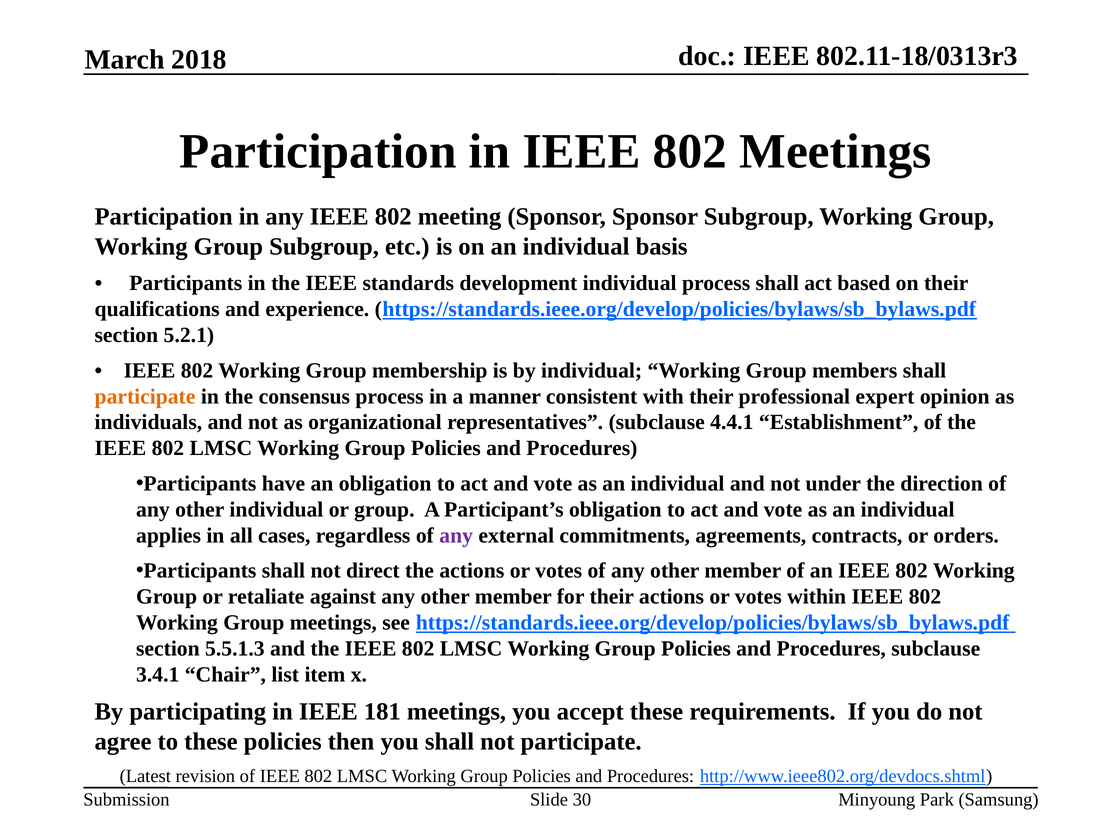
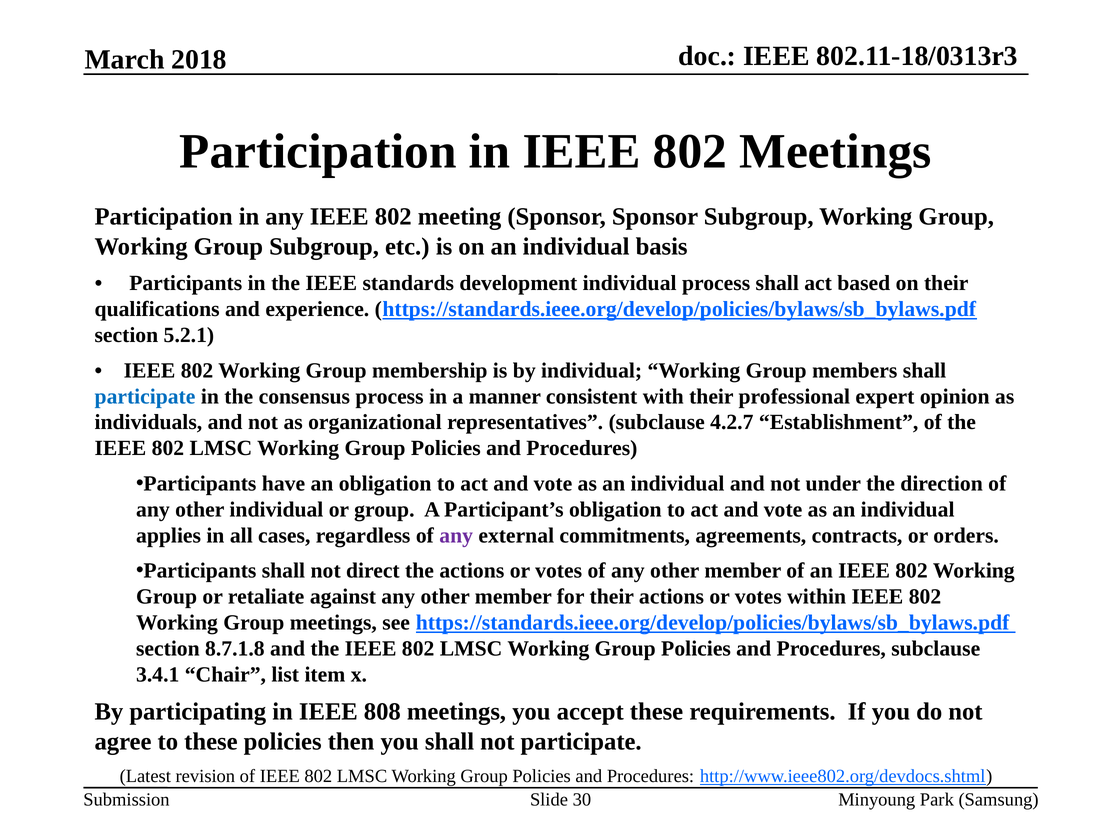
participate colour: orange -> blue (145, 396)
4.4.1: 4.4.1 -> 4.2.7 (732, 422)
5.5.1.3: 5.5.1.3 -> 8.7.1.8 (235, 649)
181: 181 -> 808 (382, 712)
